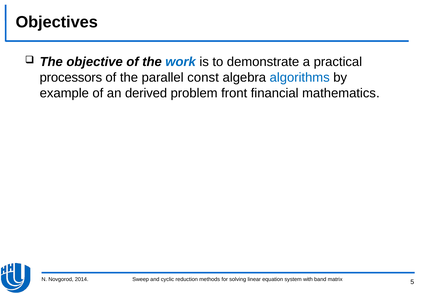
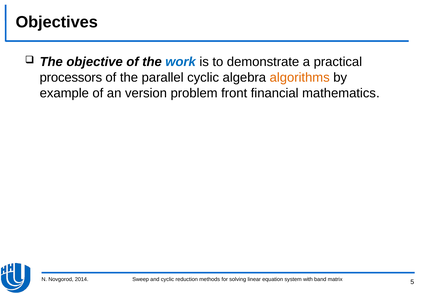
parallel const: const -> cyclic (203, 77)
algorithms colour: blue -> orange (300, 77)
derived: derived -> version (146, 93)
